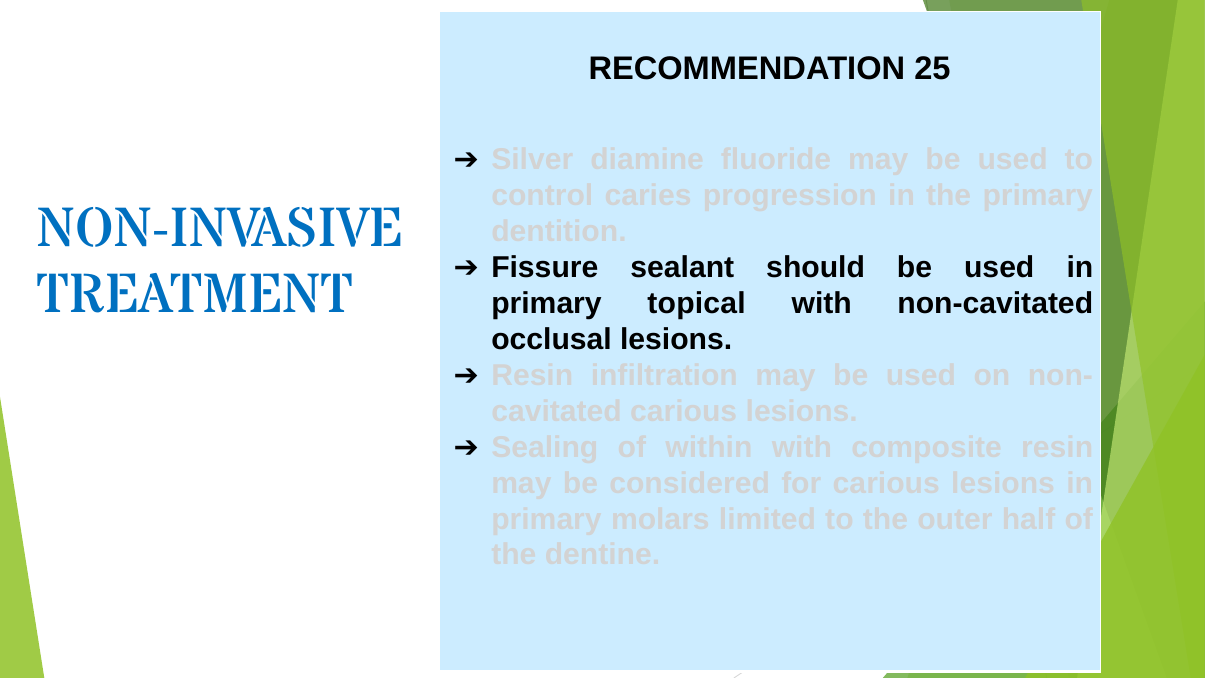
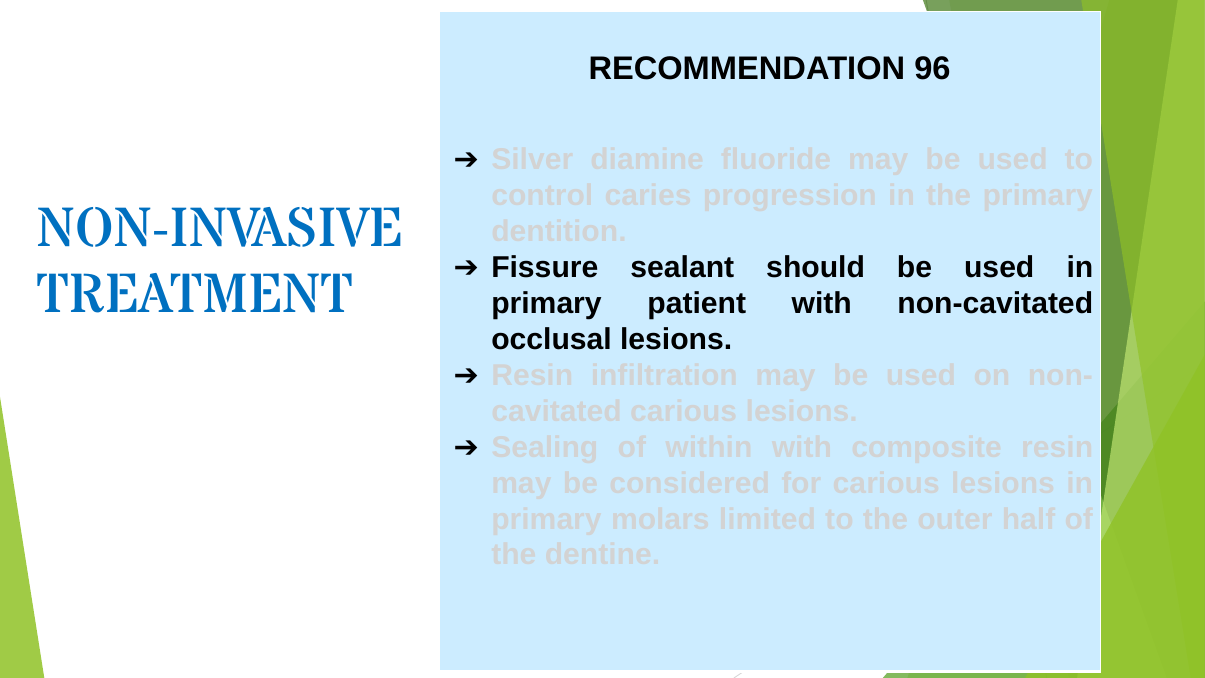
25: 25 -> 96 (932, 69)
topical: topical -> patient (697, 303)
